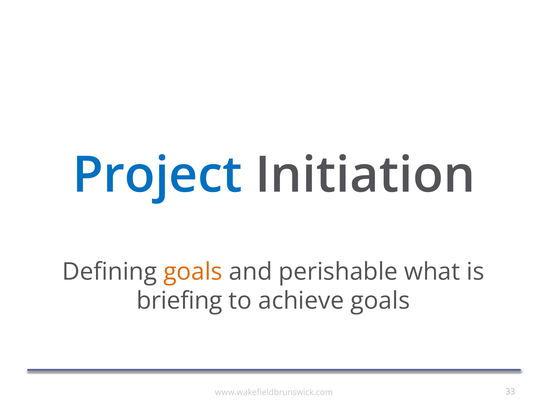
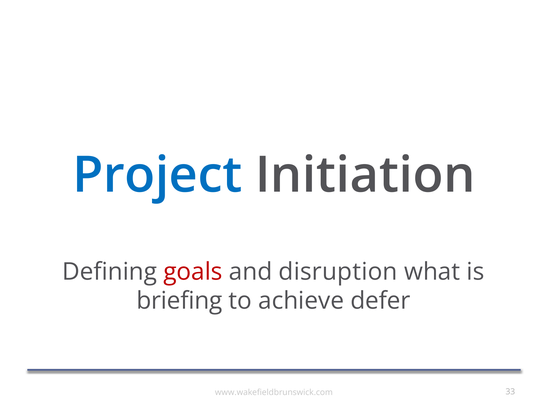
goals colour: orange -> red (193, 272)
perishable: perishable -> disruption (338, 272)
achieve goals: goals -> defer (380, 301)
